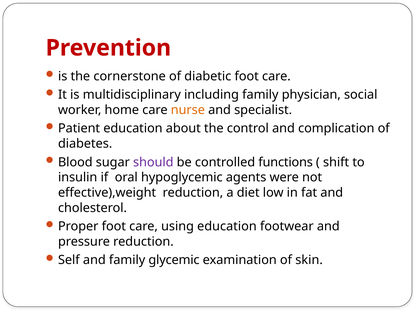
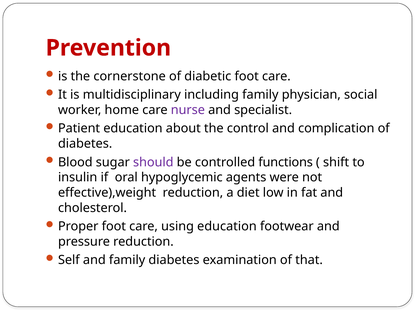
nurse colour: orange -> purple (188, 110)
family glycemic: glycemic -> diabetes (174, 260)
skin: skin -> that (309, 260)
